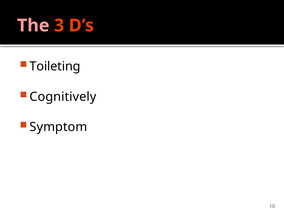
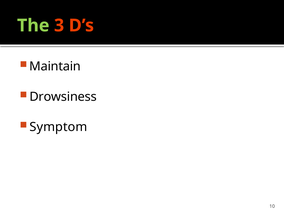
The colour: pink -> light green (33, 26)
Toileting: Toileting -> Maintain (55, 66)
Cognitively: Cognitively -> Drowsiness (63, 97)
